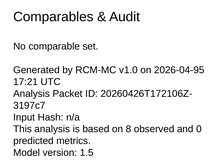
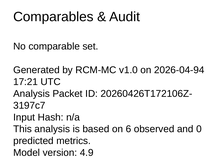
2026-04-95: 2026-04-95 -> 2026-04-94 (179, 70)
8: 8 -> 6 (128, 129)
1.5: 1.5 -> 4.9 (87, 152)
